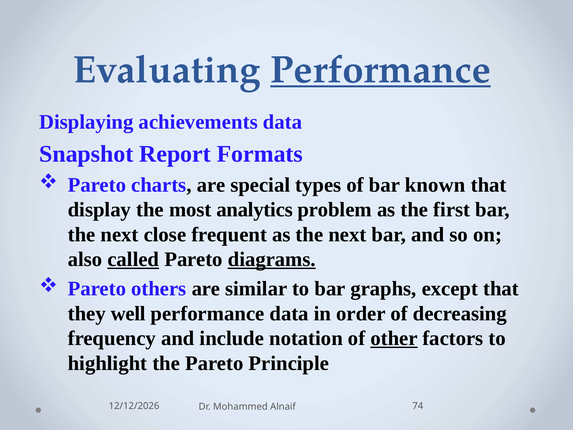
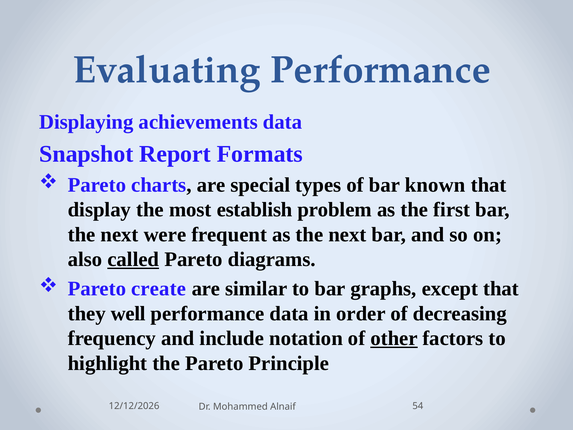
Performance underline: present -> none (381, 70)
analytics: analytics -> establish (255, 210)
close: close -> were (165, 234)
diagrams underline: present -> none (272, 259)
others: others -> create (159, 289)
74: 74 -> 54 (418, 406)
